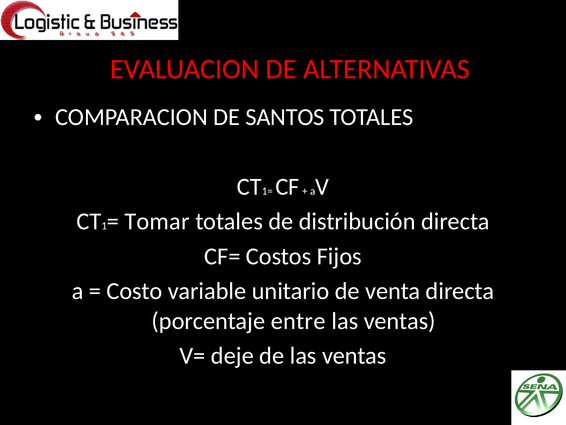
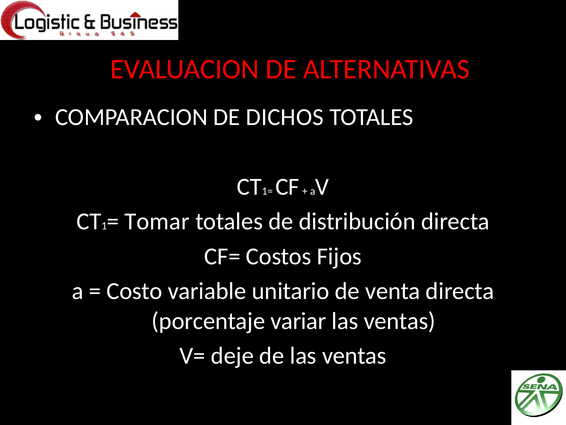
SANTOS: SANTOS -> DICHOS (285, 117)
entre: entre -> variar (298, 321)
